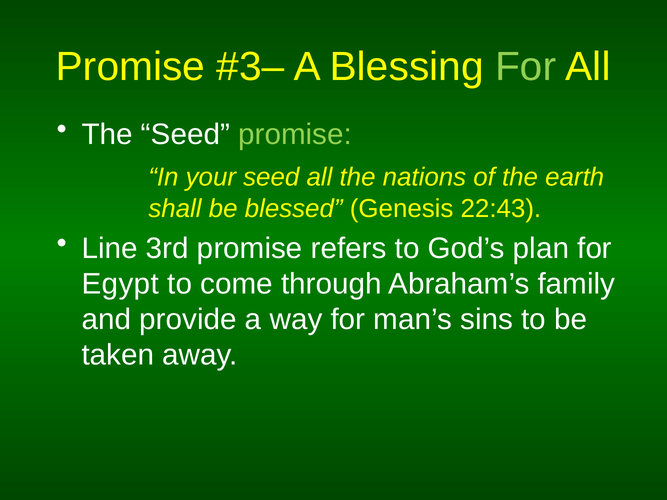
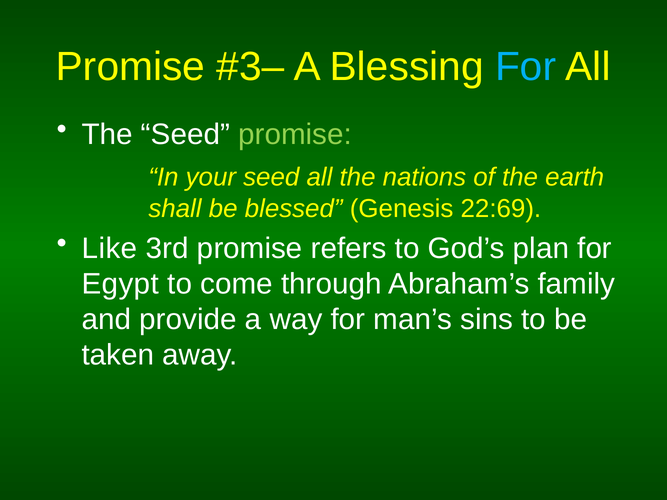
For colour: light green -> light blue (526, 67)
22:43: 22:43 -> 22:69 (501, 209)
Line: Line -> Like (110, 249)
